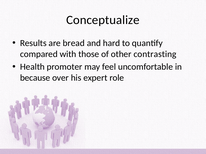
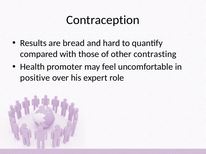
Conceptualize: Conceptualize -> Contraception (103, 20)
because: because -> positive (35, 78)
